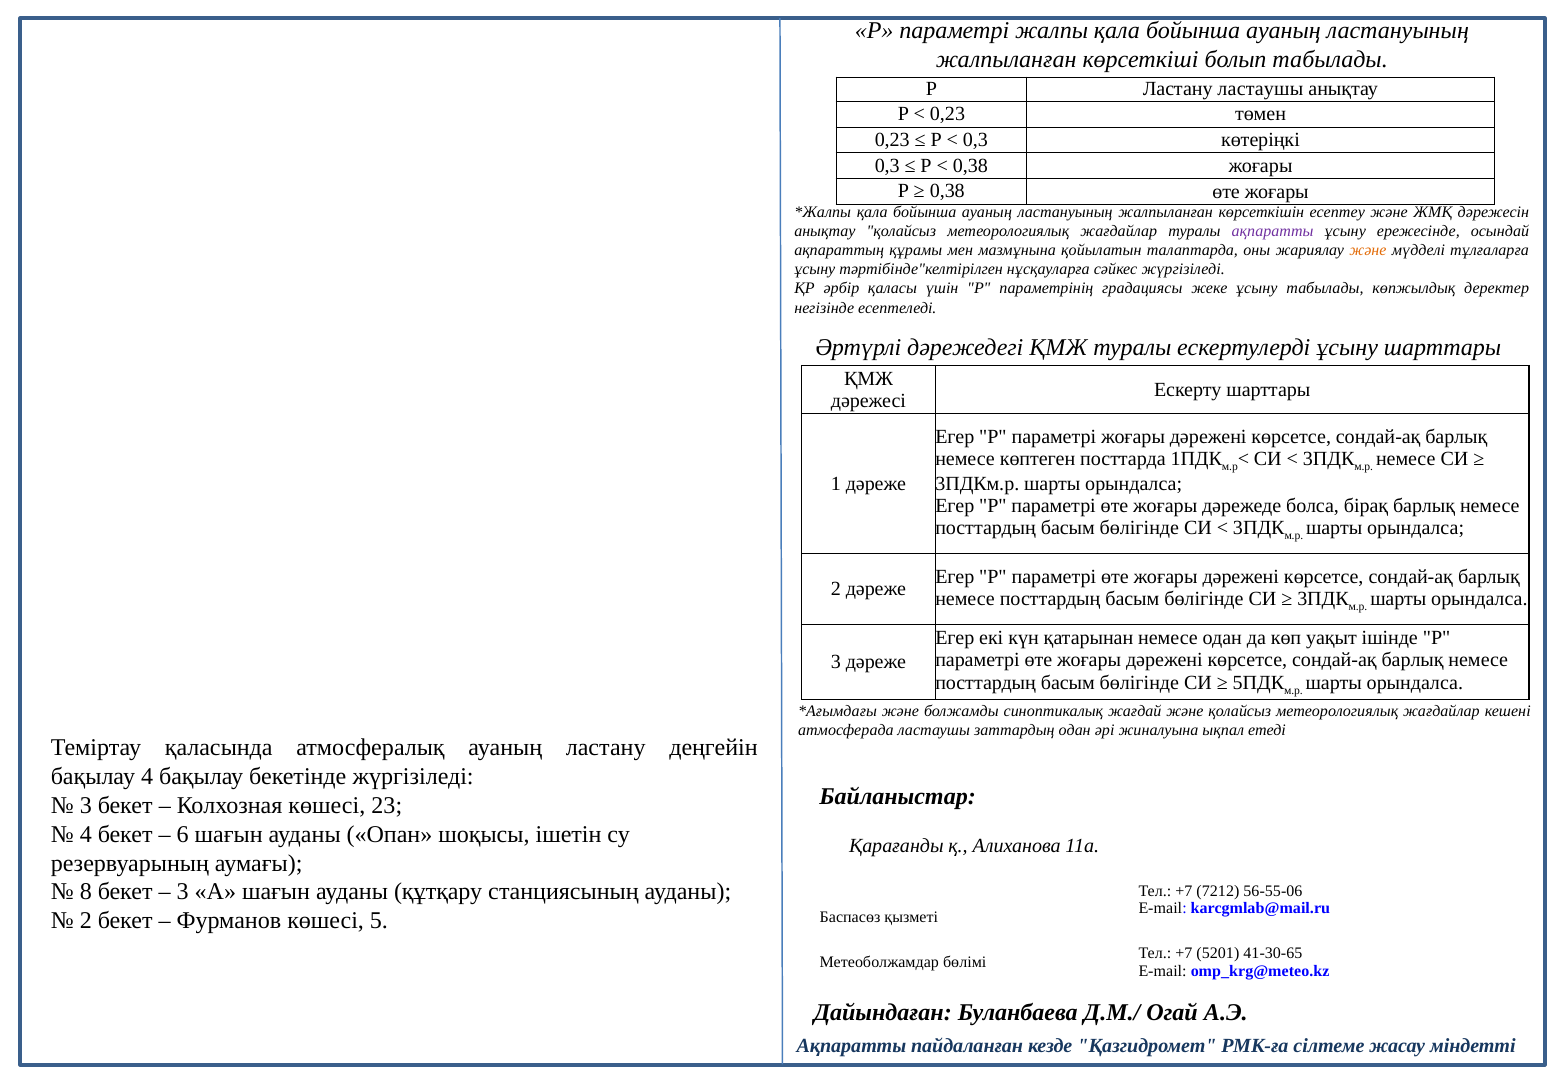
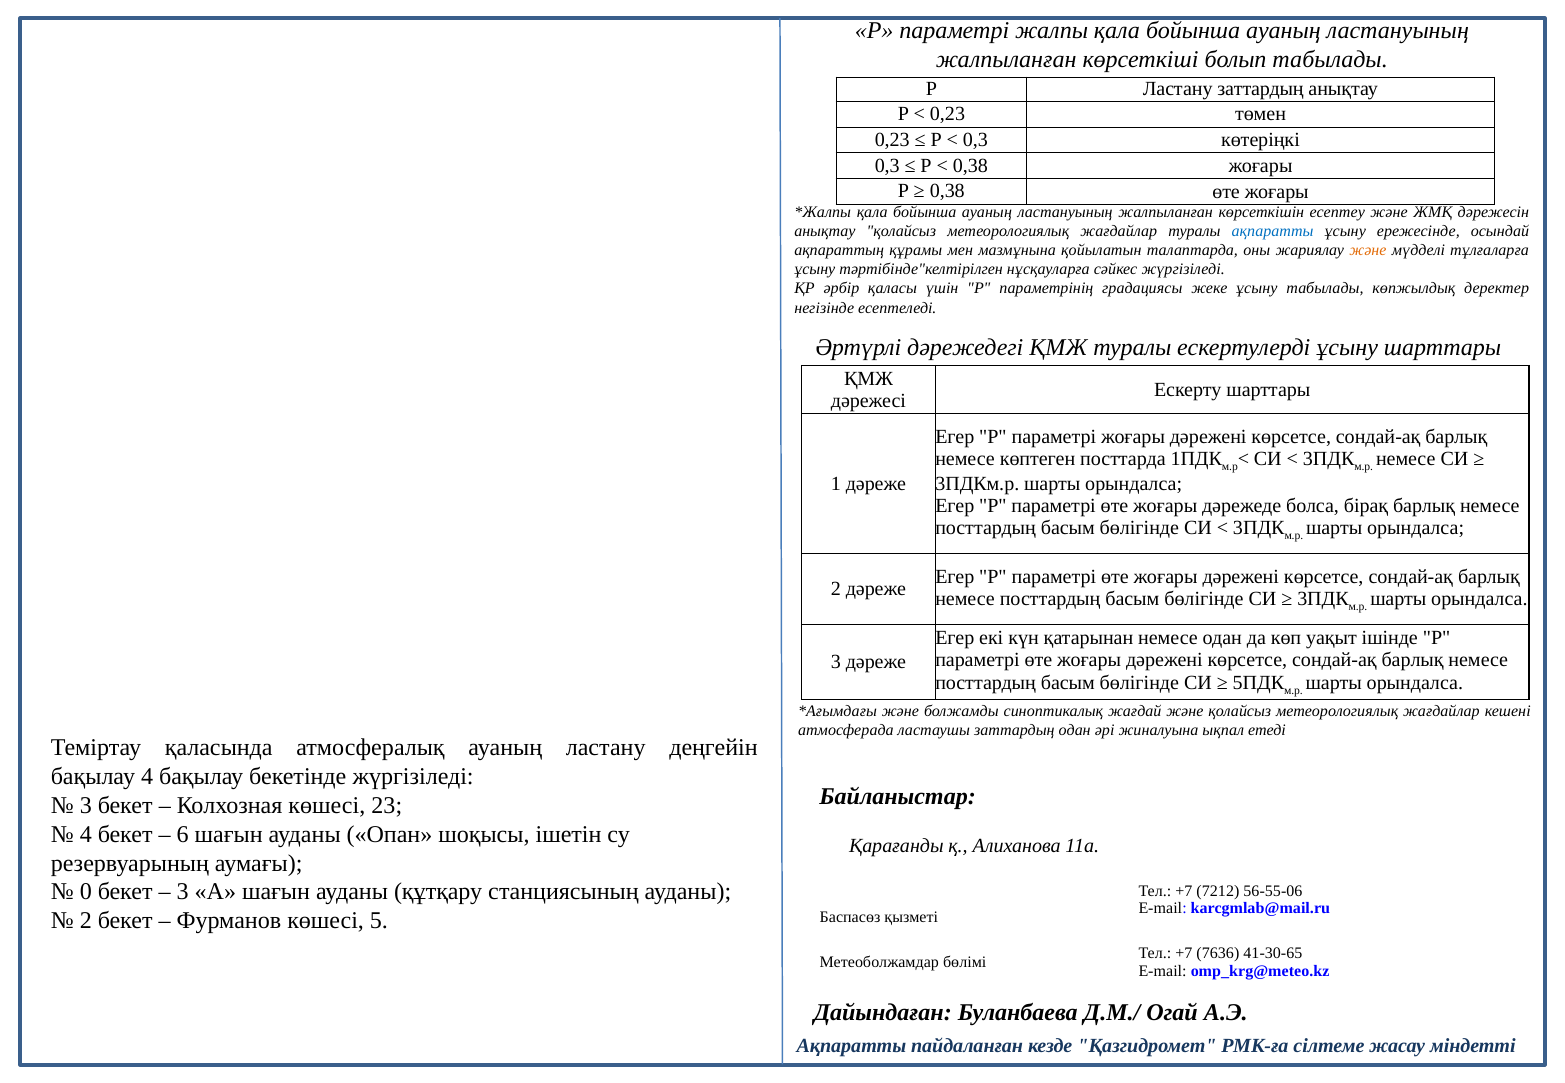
Ластану ластаушы: ластаушы -> заттардың (1261, 89)
ақпаратты colour: purple -> blue (1273, 231)
8: 8 -> 0 (86, 892)
5201: 5201 -> 7636 (1218, 954)
